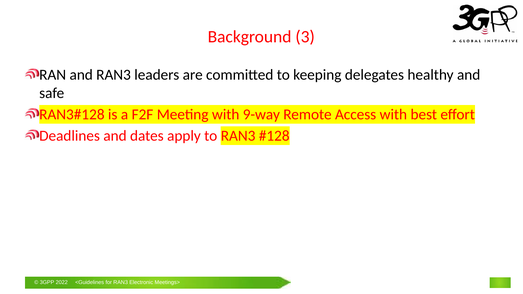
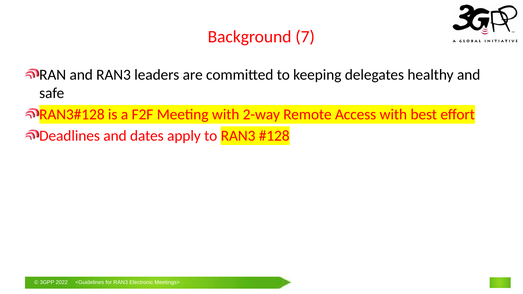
3: 3 -> 7 (305, 37)
9-way: 9-way -> 2-way (261, 114)
